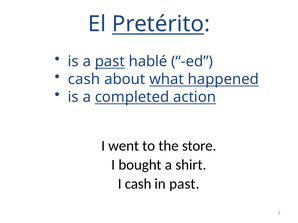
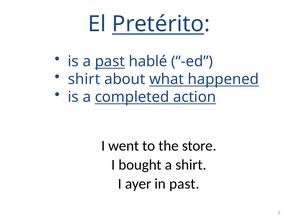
cash: cash -> shirt (84, 79)
I cash: cash -> ayer (138, 184)
